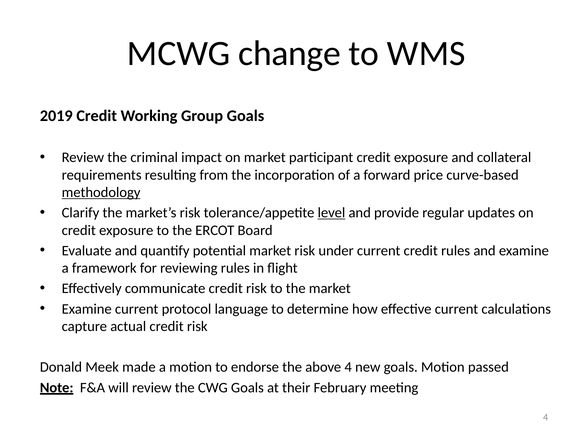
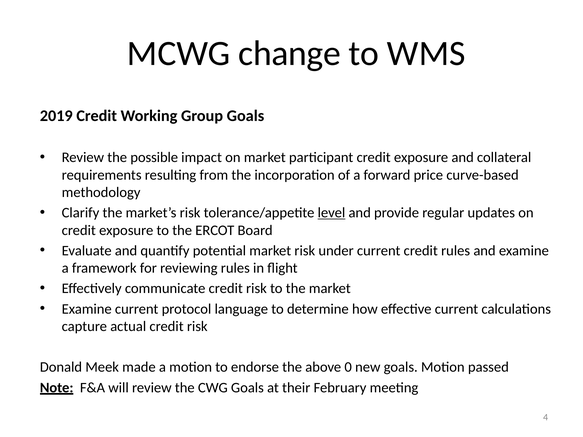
criminal: criminal -> possible (154, 157)
methodology underline: present -> none (101, 192)
above 4: 4 -> 0 (348, 367)
